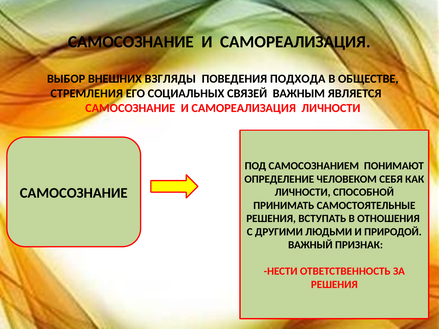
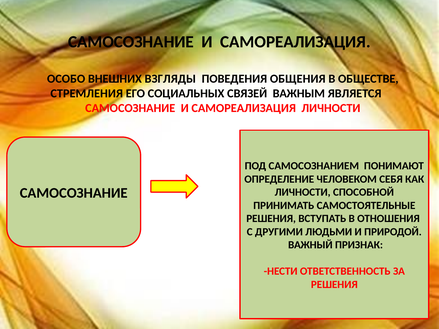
ВЫБОР: ВЫБОР -> ОСОБО (66, 79)
ПОДХОДА: ПОДХОДА -> ОБЩЕНИЯ (298, 79)
